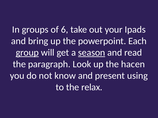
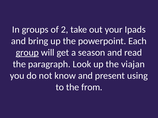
6: 6 -> 2 (65, 30)
season underline: present -> none (92, 53)
hacen: hacen -> viajan (133, 64)
relax: relax -> from (92, 88)
